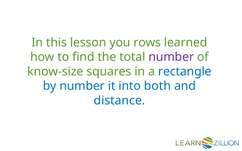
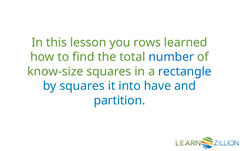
number colour: purple -> blue (171, 57)
by number: number -> squares (82, 86)
both: both -> have (158, 86)
distance: distance -> partition (119, 101)
